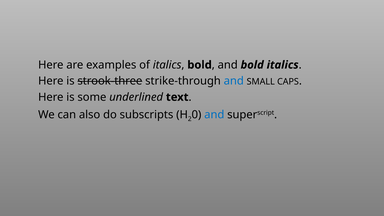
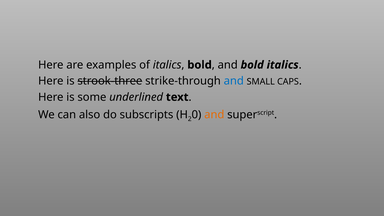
and colour: blue -> orange (214, 115)
